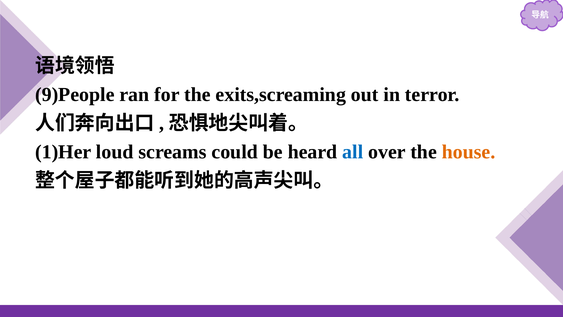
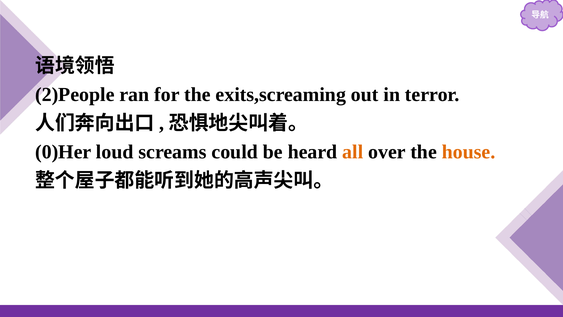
9)People: 9)People -> 2)People (75, 95)
1)Her: 1)Her -> 0)Her (63, 152)
all colour: blue -> orange (353, 152)
